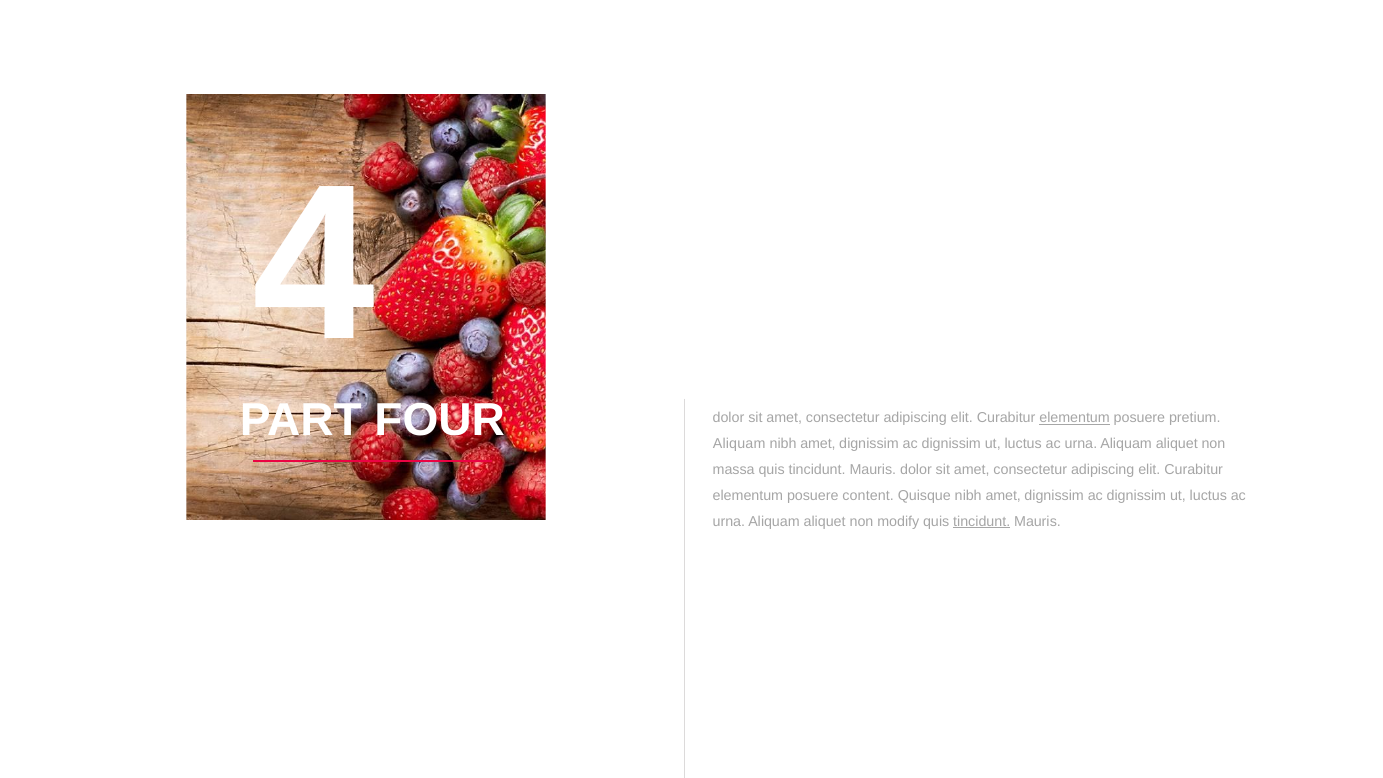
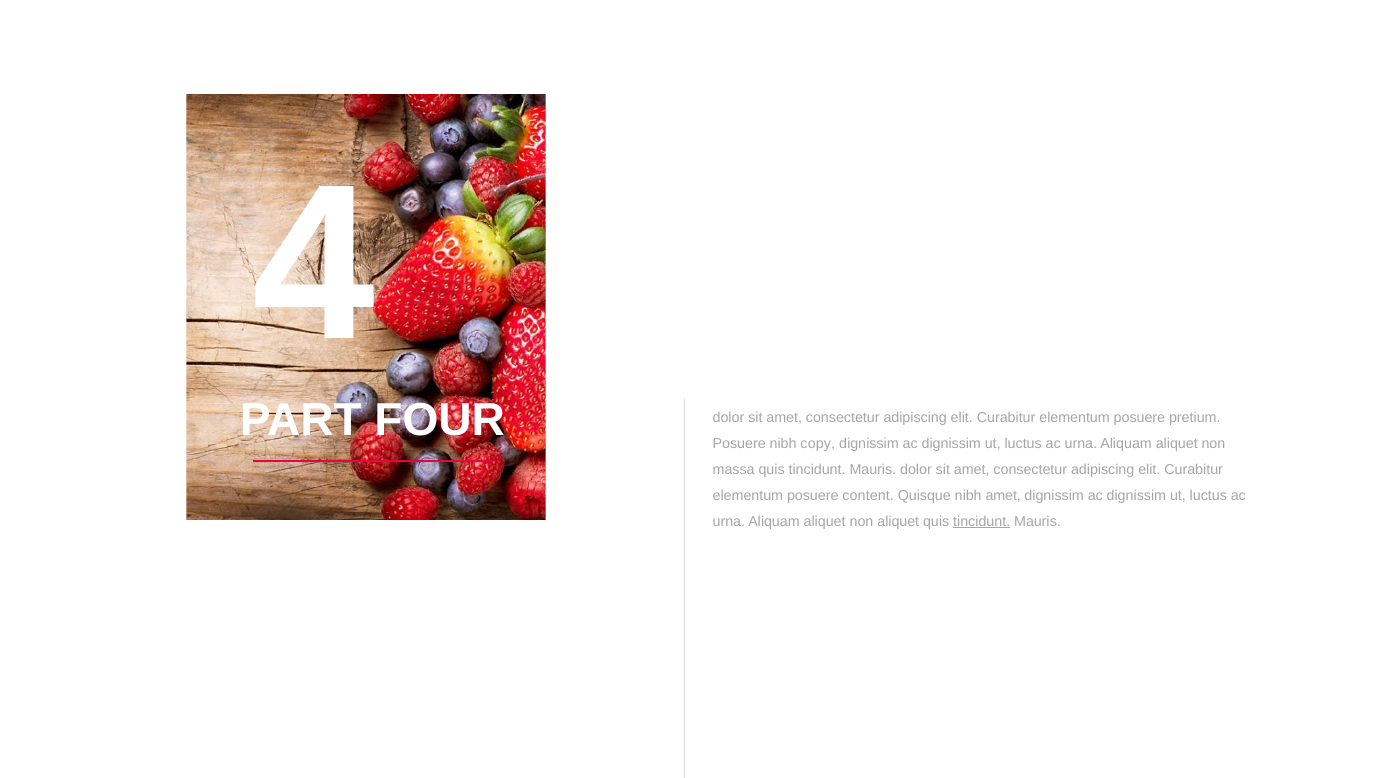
elementum underline: present -> none (1075, 418)
Aliquam: Aliquam -> Posuere (739, 444)
amet: amet -> copy (818, 444)
non modify: modify -> aliquet (898, 521)
